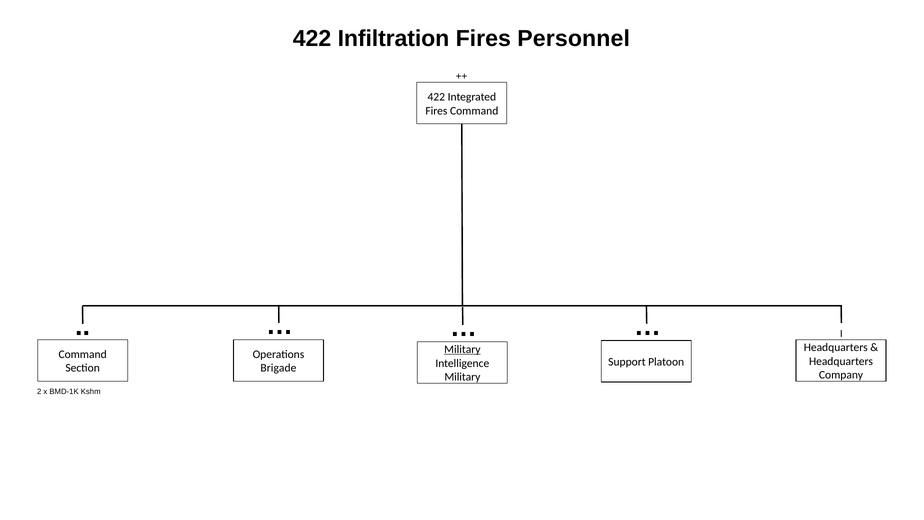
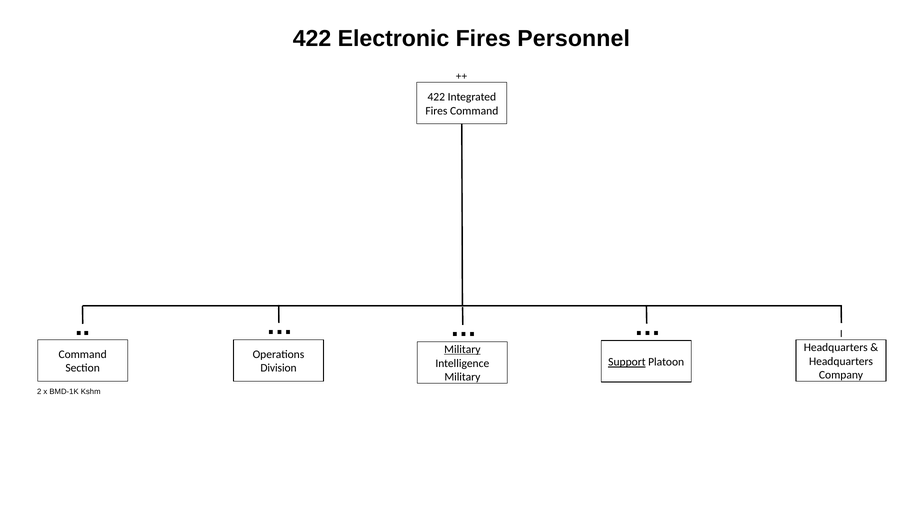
Infiltration: Infiltration -> Electronic (393, 38)
Support underline: none -> present (627, 362)
Brigade: Brigade -> Division (279, 368)
